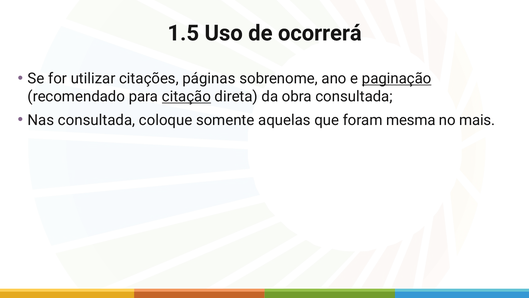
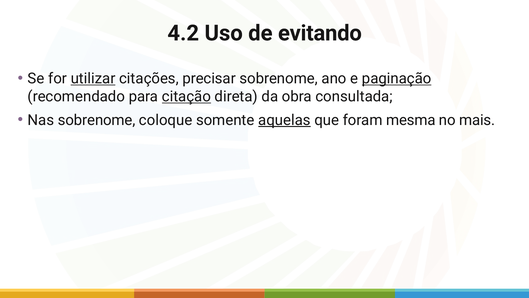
1.5: 1.5 -> 4.2 (183, 33)
ocorrerá: ocorrerá -> evitando (320, 33)
utilizar underline: none -> present (93, 78)
páginas: páginas -> precisar (209, 78)
Nas consultada: consultada -> sobrenome (97, 120)
aquelas underline: none -> present (284, 120)
